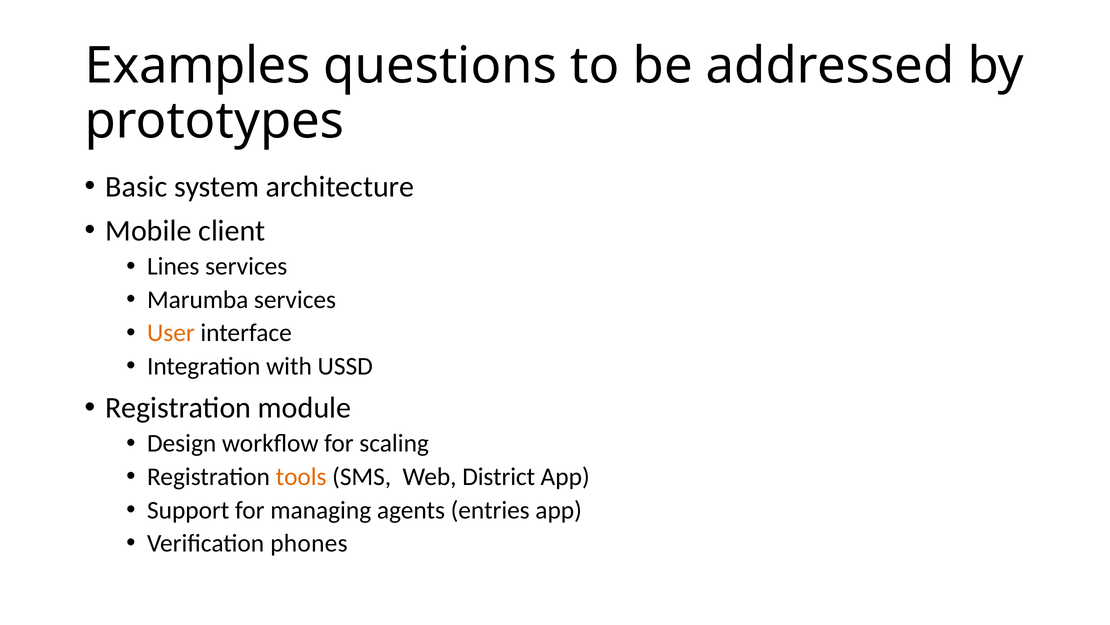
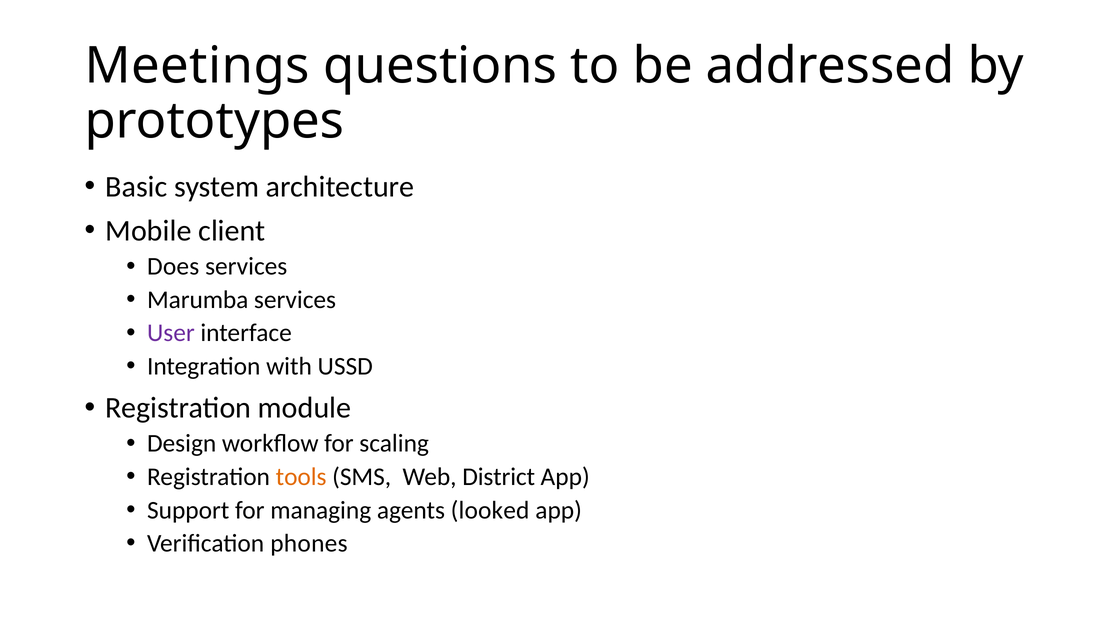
Examples: Examples -> Meetings (197, 66)
Lines: Lines -> Does (173, 266)
User colour: orange -> purple (171, 333)
entries: entries -> looked (490, 510)
